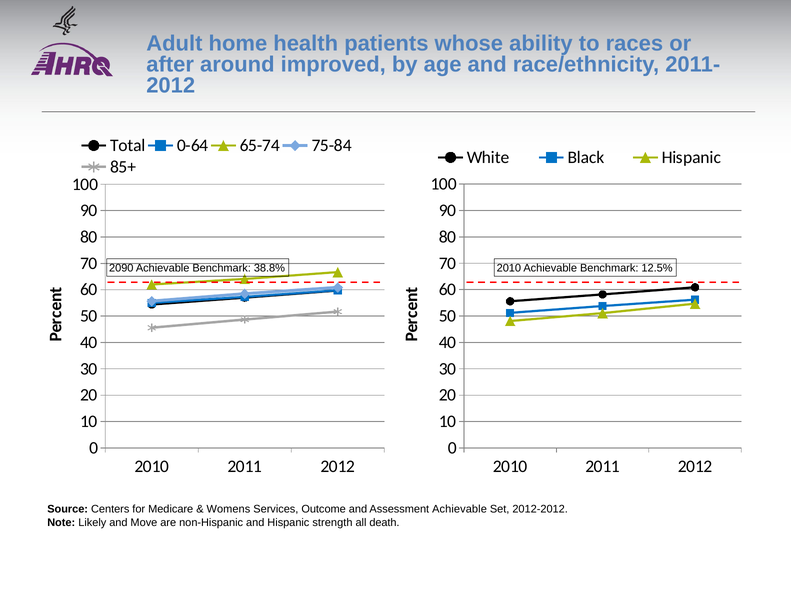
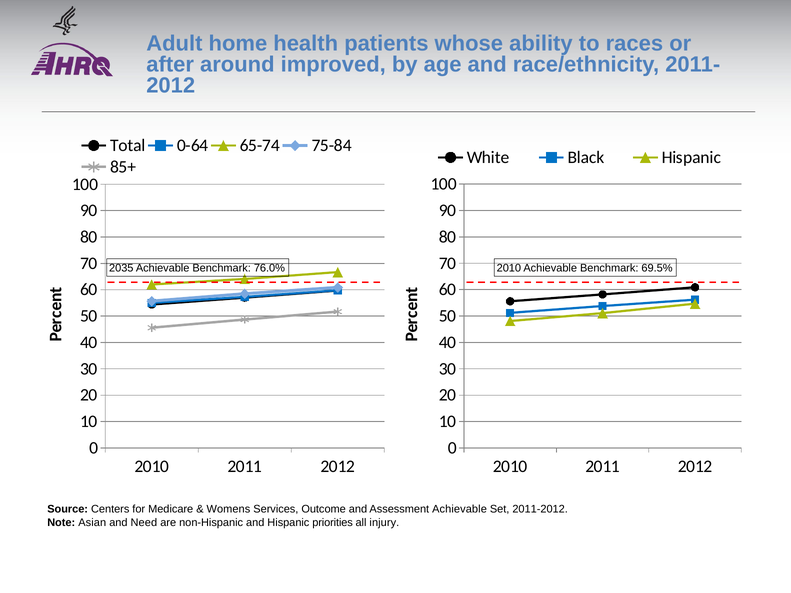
2090: 2090 -> 2035 (121, 268)
38.8%: 38.8% -> 76.0% (269, 268)
12.5%: 12.5% -> 69.5% (657, 268)
2012-2012: 2012-2012 -> 2011-2012 (540, 510)
Likely: Likely -> Asian (92, 523)
Move: Move -> Need (144, 523)
strength: strength -> priorities (333, 523)
death: death -> injury (384, 523)
